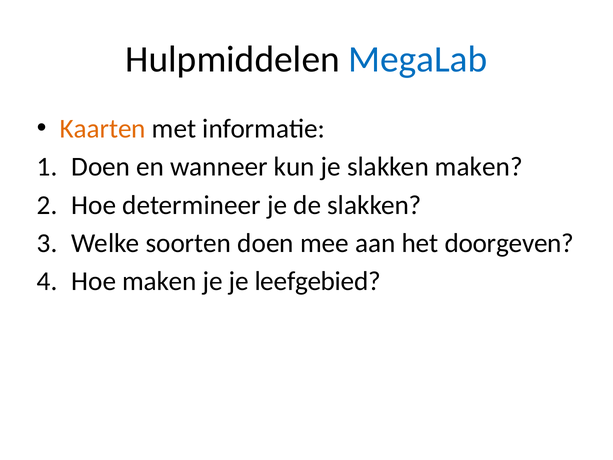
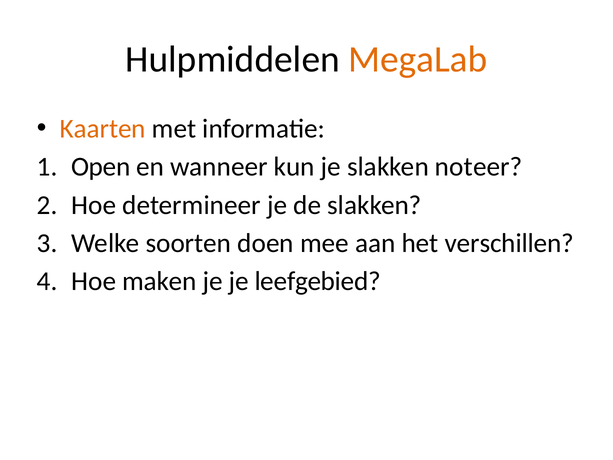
MegaLab colour: blue -> orange (418, 59)
Doen: Doen -> Open (101, 167)
slakken maken: maken -> noteer (479, 167)
doorgeven: doorgeven -> verschillen (509, 243)
